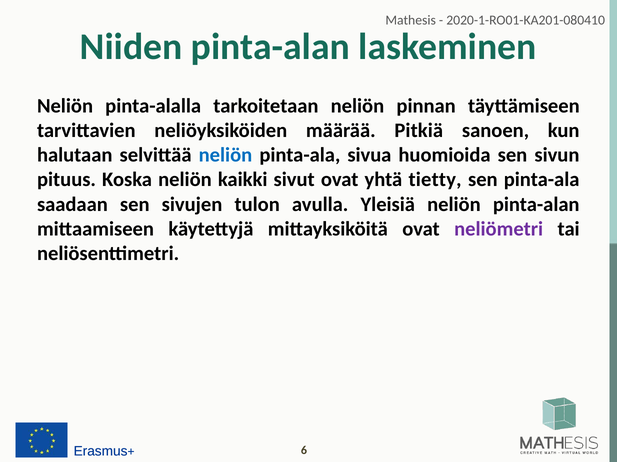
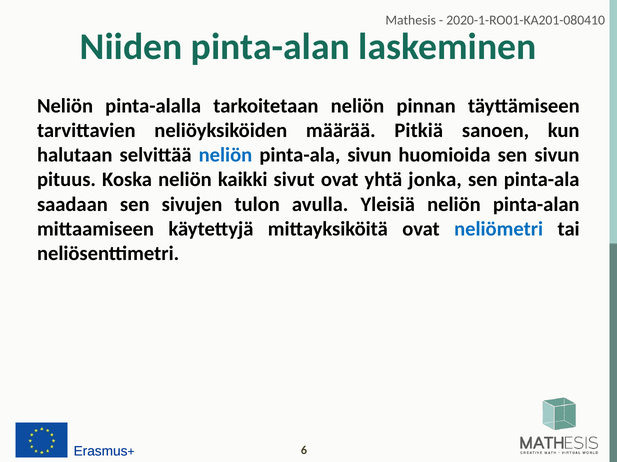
pinta-ala sivua: sivua -> sivun (369, 155)
tietty: tietty -> jonka (435, 180)
neliömetri colour: purple -> blue (499, 229)
